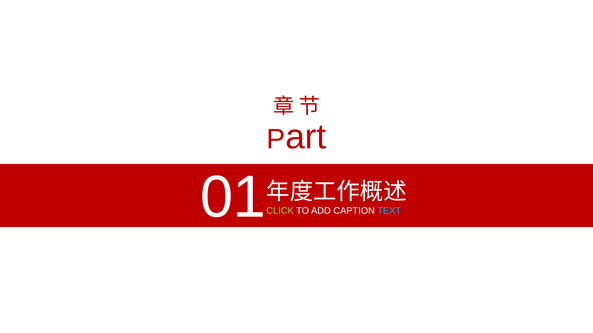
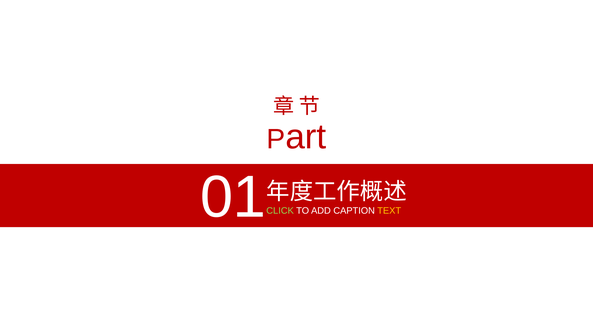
TEXT colour: light blue -> yellow (389, 211)
